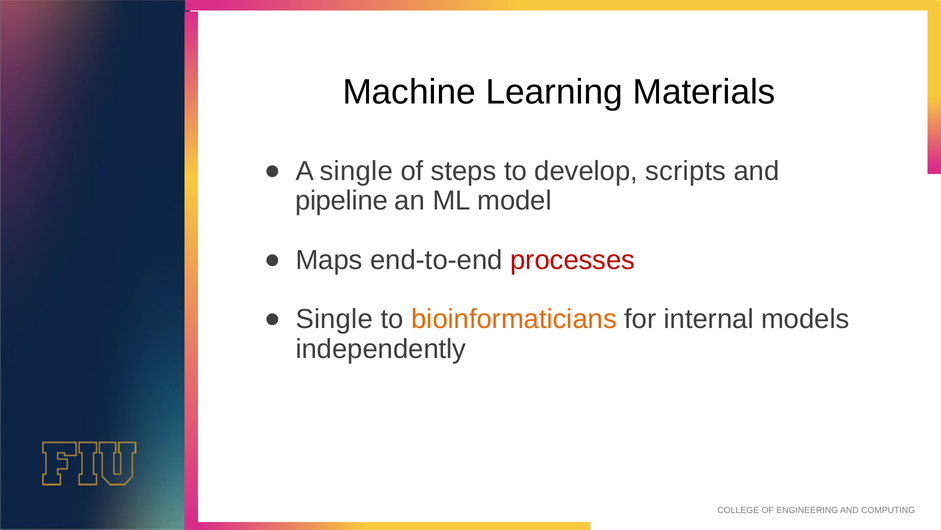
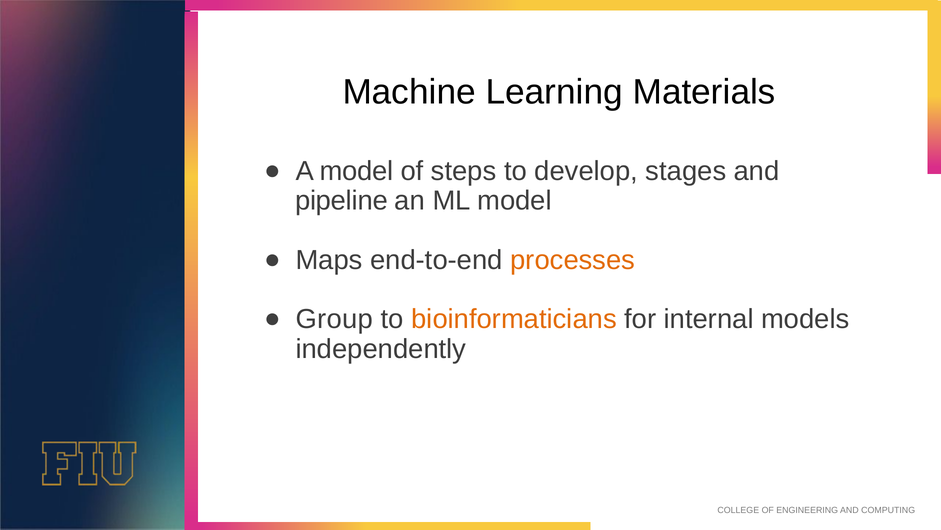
A single: single -> model (357, 171)
scripts: scripts -> stages (686, 171)
processes colour: red -> orange (573, 260)
Single: Single -> Group (334, 319)
